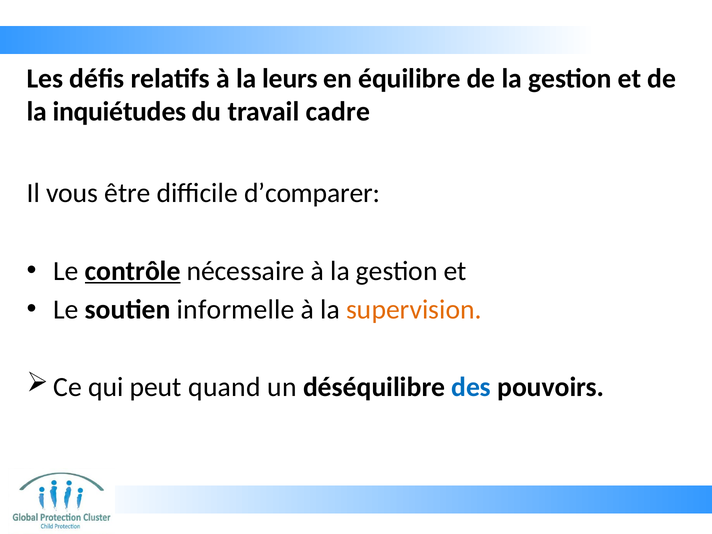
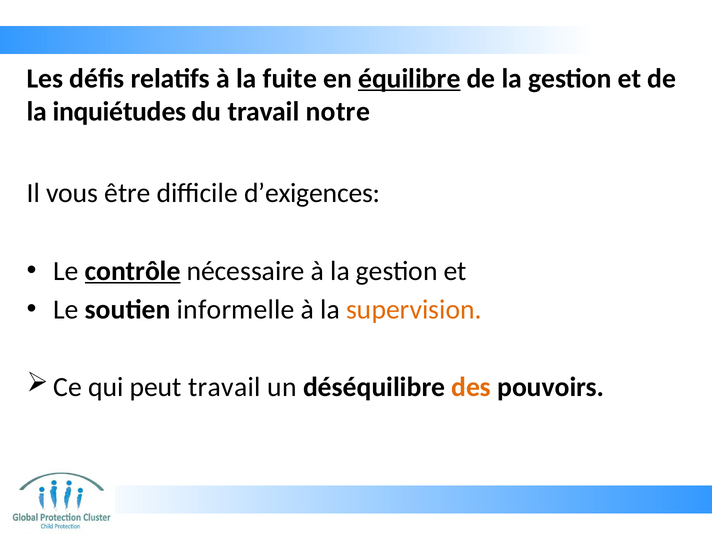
leurs: leurs -> fuite (290, 78)
équilibre underline: none -> present (409, 78)
cadre: cadre -> notre (338, 112)
d’comparer: d’comparer -> d’exigences (312, 193)
peut quand: quand -> travail (224, 387)
des colour: blue -> orange (471, 387)
